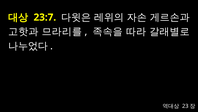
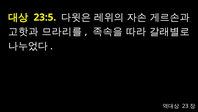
23:7: 23:7 -> 23:5 (45, 17)
